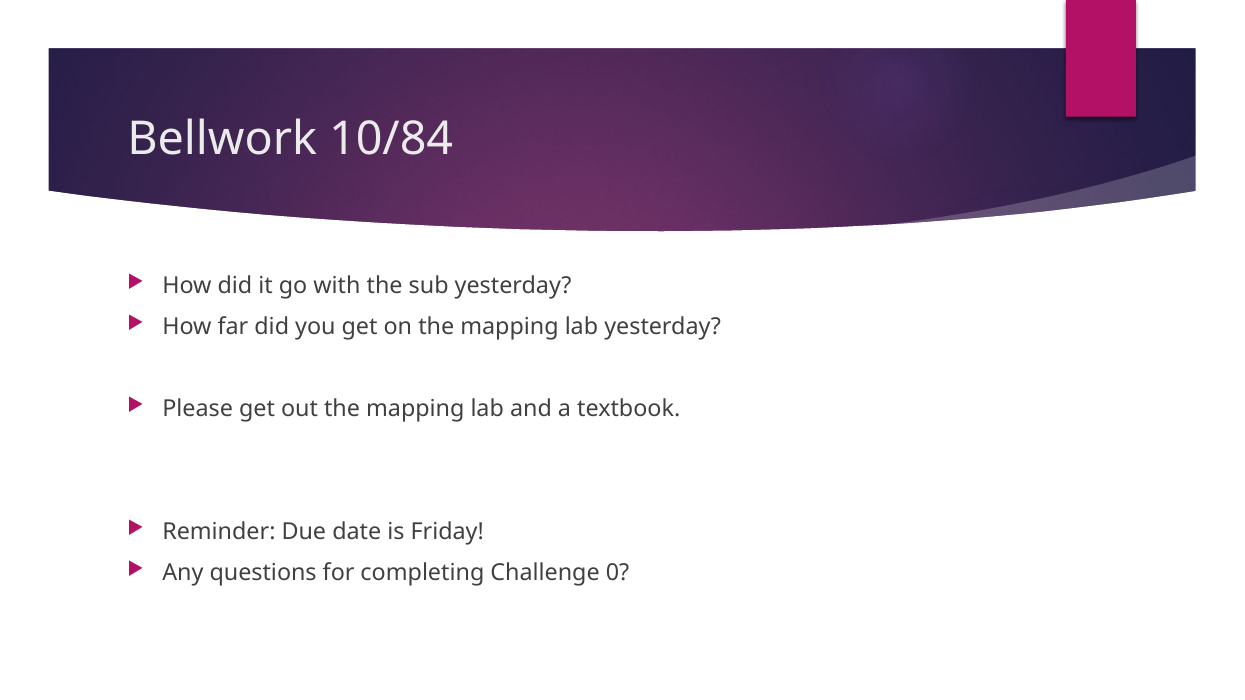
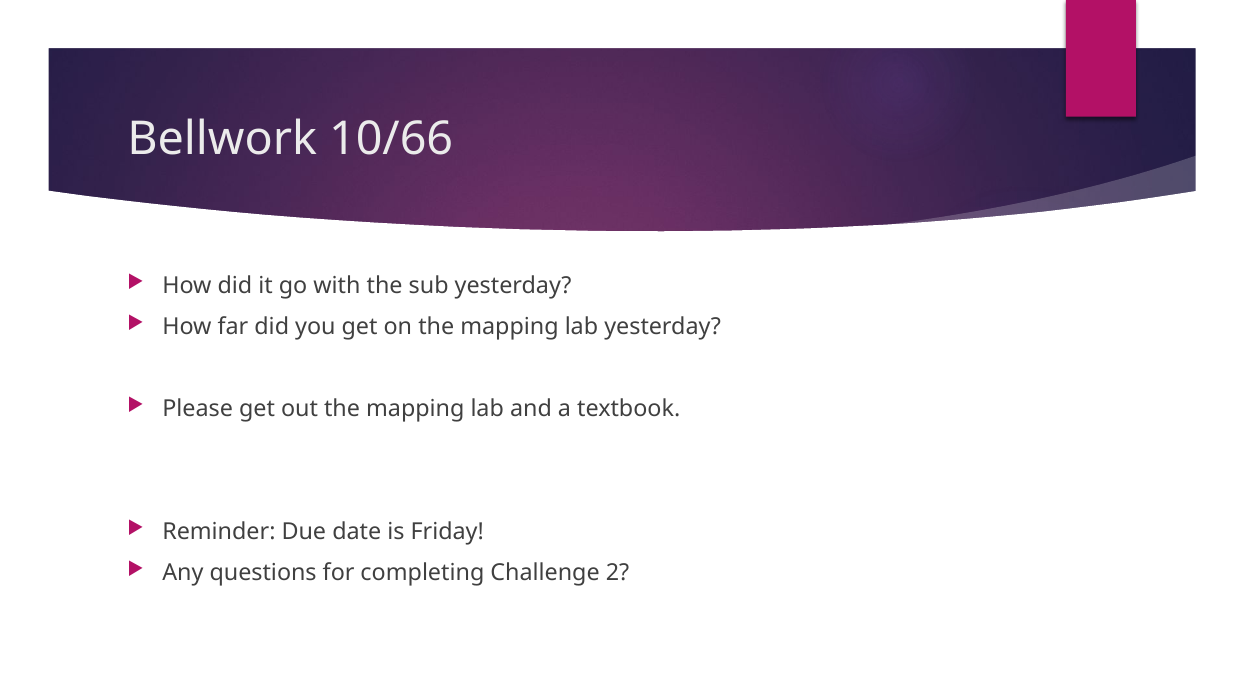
10/84: 10/84 -> 10/66 (391, 139)
0: 0 -> 2 (618, 573)
